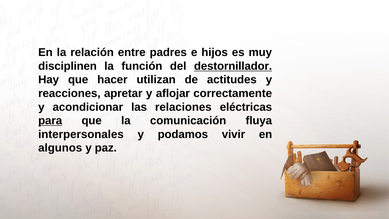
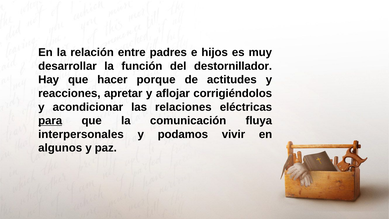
disciplinen: disciplinen -> desarrollar (67, 66)
destornillador underline: present -> none (233, 66)
utilizan: utilizan -> porque (156, 80)
correctamente: correctamente -> corrigiéndolos (233, 93)
